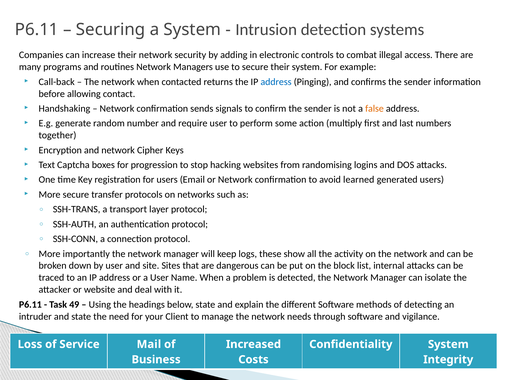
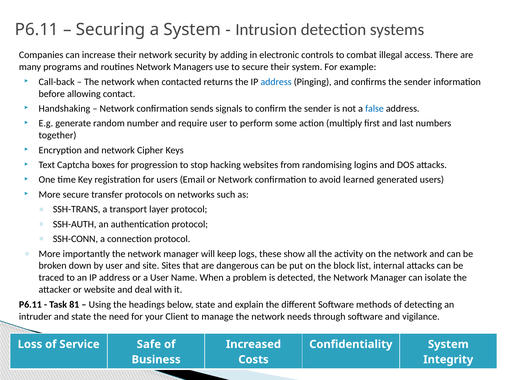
false colour: orange -> blue (374, 109)
49: 49 -> 81 (74, 305)
Mail: Mail -> Safe (149, 344)
